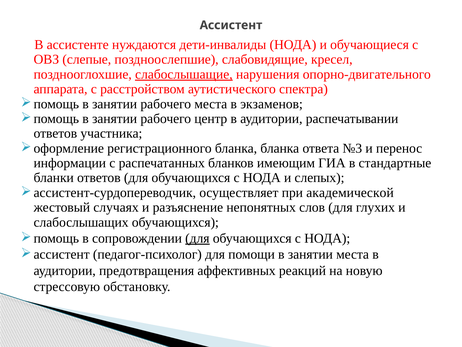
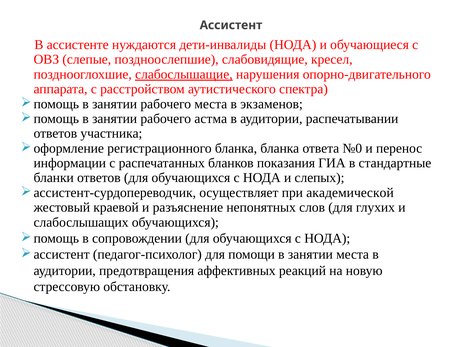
центр: центр -> астма (211, 119)
№3: №3 -> №0 (352, 148)
имеющим: имеющим -> показания (286, 163)
случаях: случаях -> краевой (116, 207)
для underline: present -> none (197, 238)
